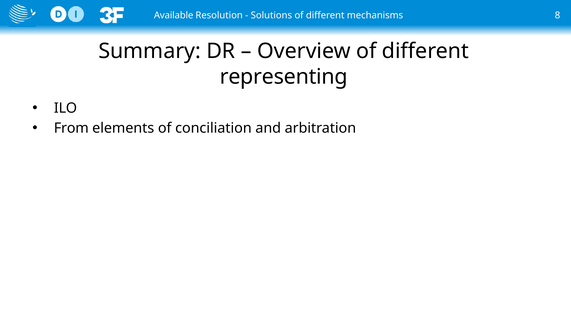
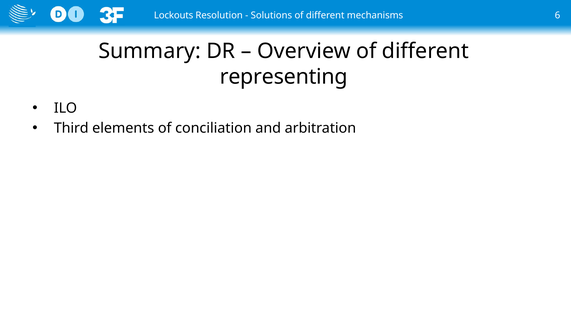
Available: Available -> Lockouts (174, 16)
8: 8 -> 6 (558, 16)
From: From -> Third (71, 128)
